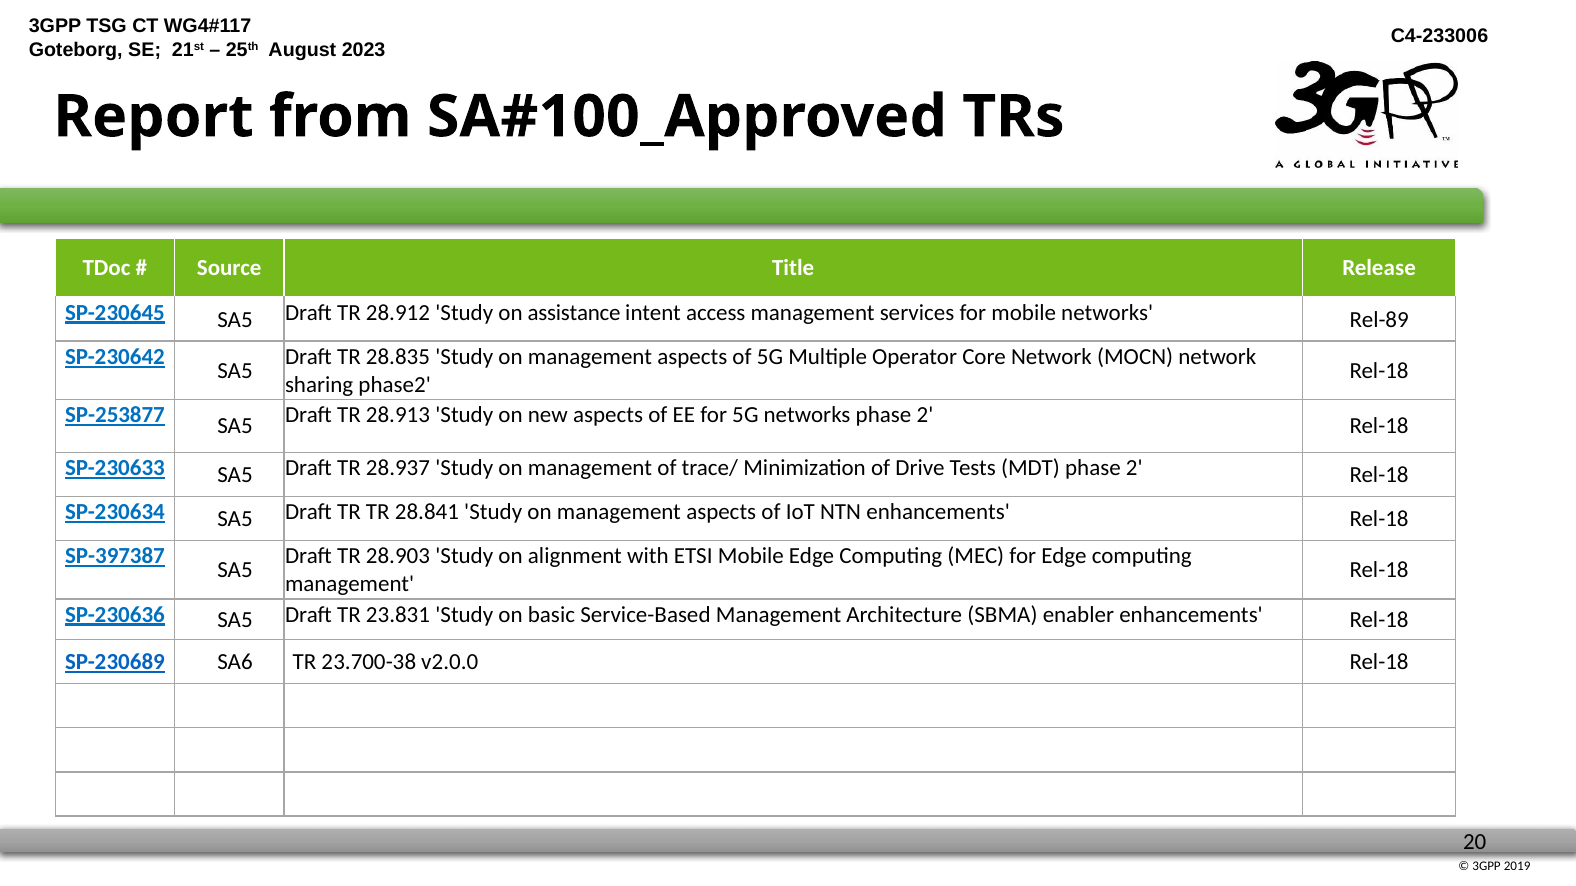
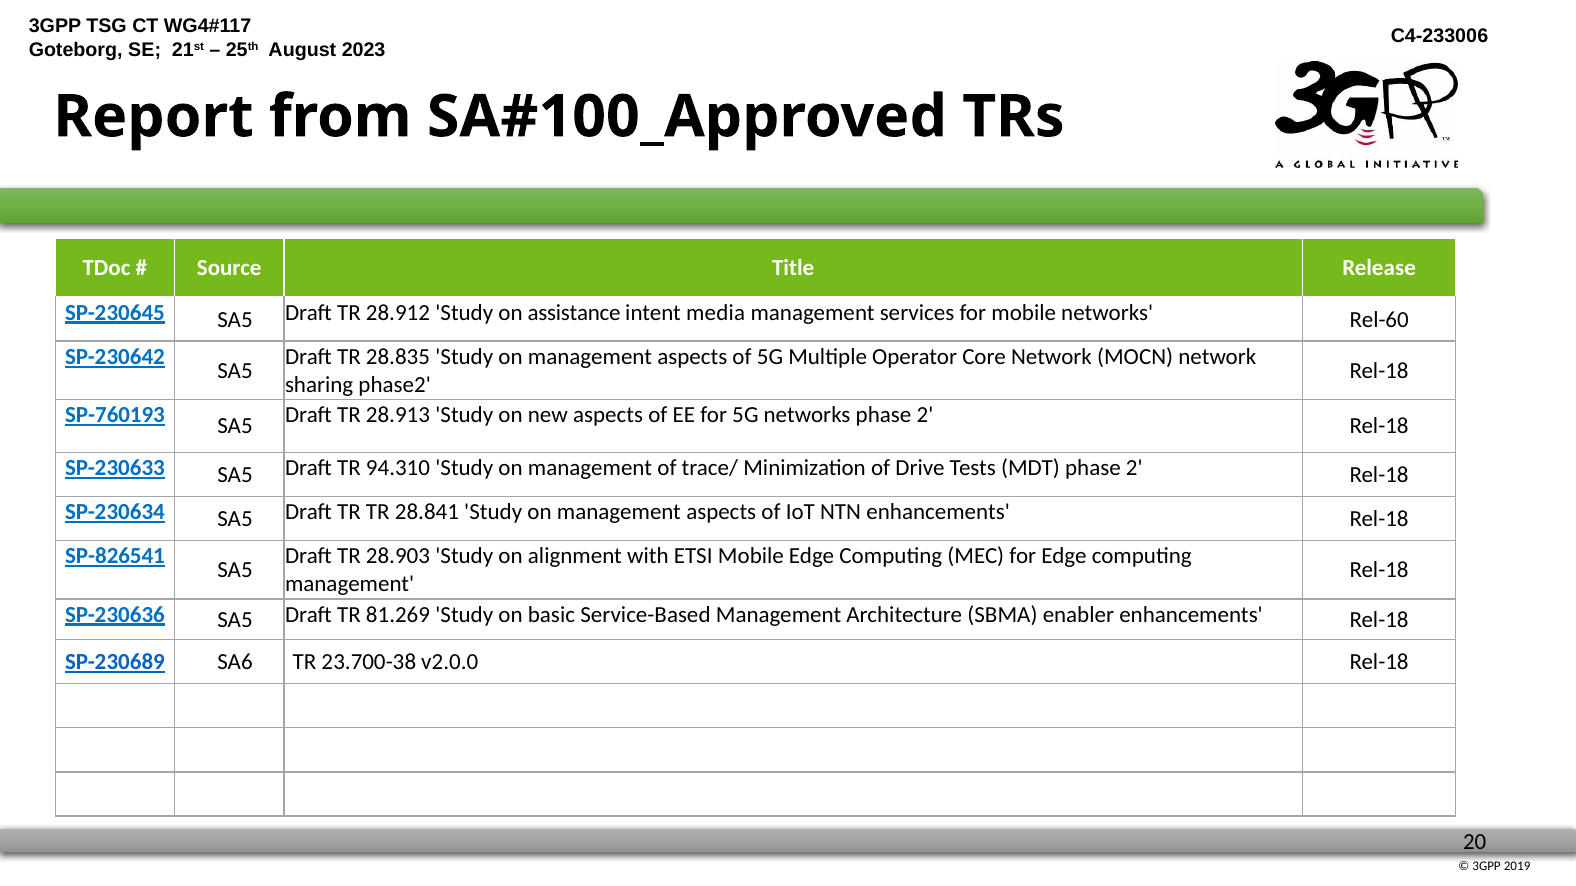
access: access -> media (716, 313)
Rel-89: Rel-89 -> Rel-60 (1379, 320)
SP-253877: SP-253877 -> SP-760193 (115, 415)
28.937: 28.937 -> 94.310 (398, 468)
SP-397387: SP-397387 -> SP-826541 (115, 556)
23.831: 23.831 -> 81.269 (398, 615)
